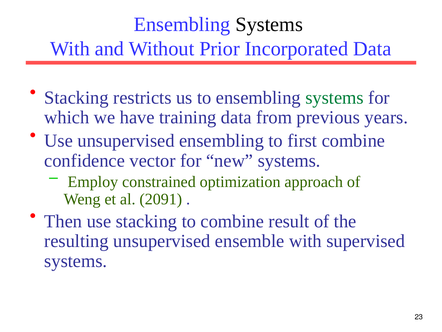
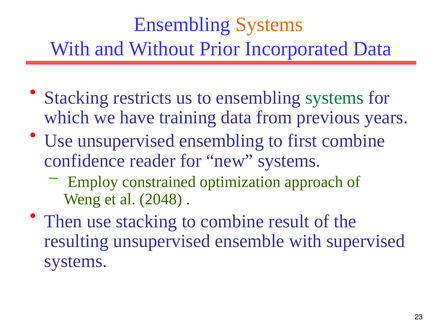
Systems colour: black -> orange (269, 25)
vector: vector -> reader (153, 160)
2091: 2091 -> 2048 (161, 199)
